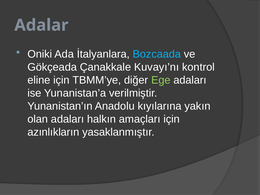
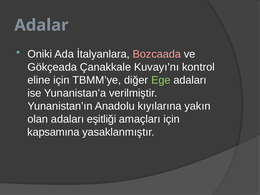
Bozcaada colour: light blue -> pink (157, 54)
halkın: halkın -> eşitliği (102, 119)
azınlıkların: azınlıkların -> kapsamına (53, 132)
